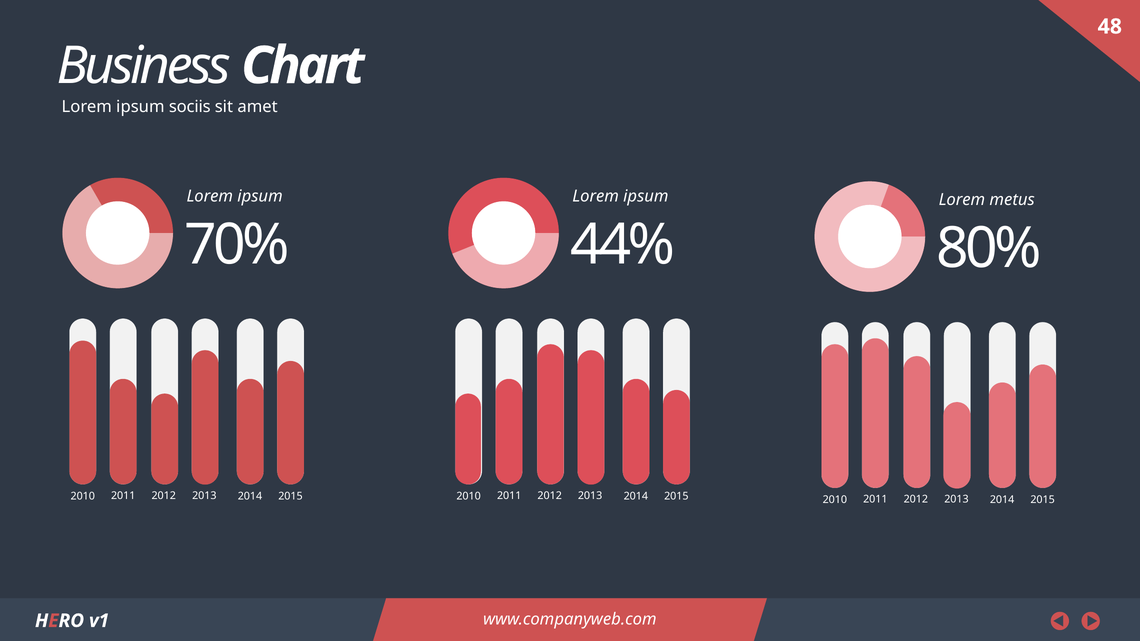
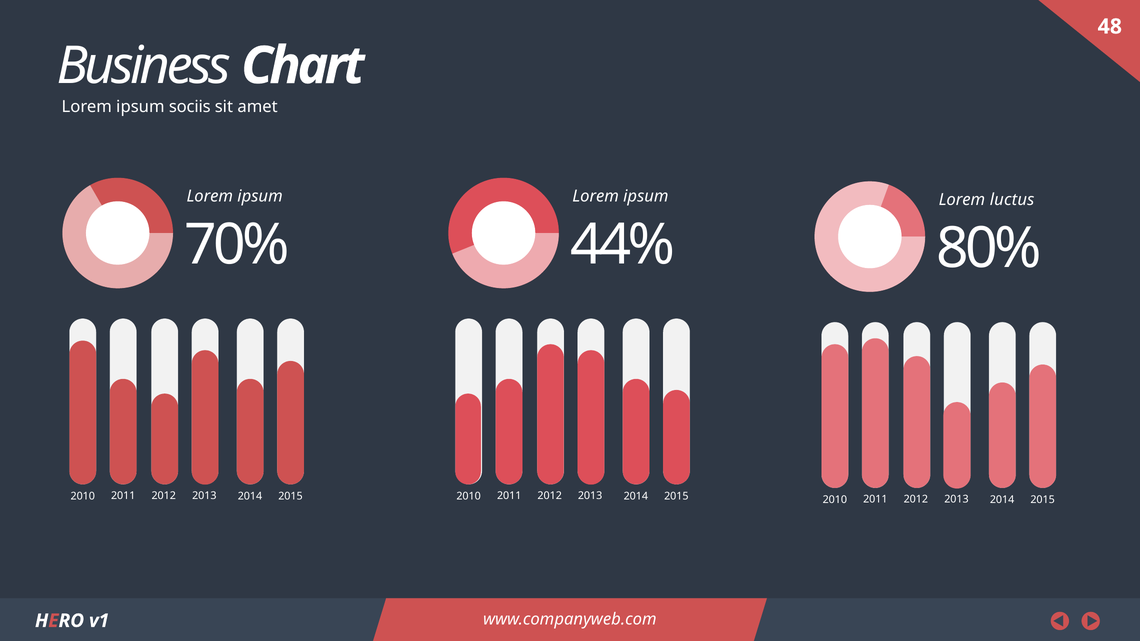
metus: metus -> luctus (1012, 200)
